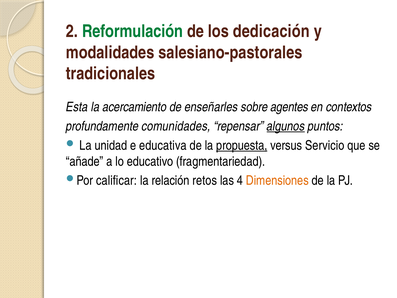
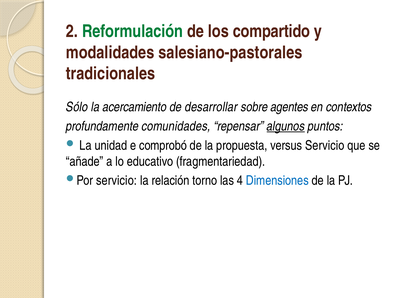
dedicación: dedicación -> compartido (271, 31)
Esta: Esta -> Sólo (77, 107)
enseñarles: enseñarles -> desarrollar (211, 107)
educativa: educativa -> comprobó (163, 145)
propuesta underline: present -> none (242, 145)
calificar: calificar -> servicio (117, 180)
retos: retos -> torno (205, 180)
Dimensiones colour: orange -> blue (277, 180)
